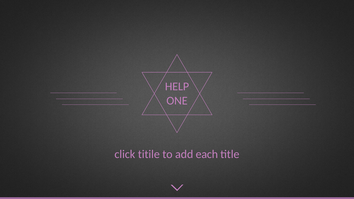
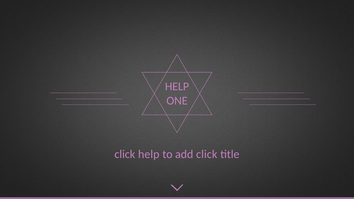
click titile: titile -> help (149, 154)
add each: each -> click (207, 154)
